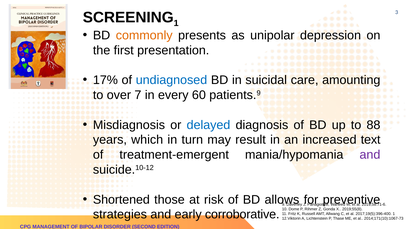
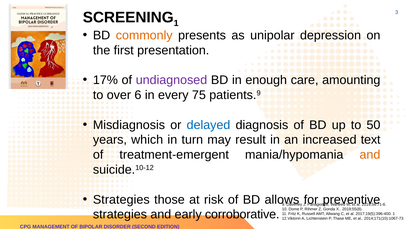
undiagnosed colour: blue -> purple (171, 80)
suicidal: suicidal -> enough (266, 80)
7: 7 -> 6 (138, 95)
60: 60 -> 75 (199, 95)
88: 88 -> 50 (373, 125)
and colour: purple -> orange (370, 155)
Shortened: Shortened -> Strategies (121, 200)
